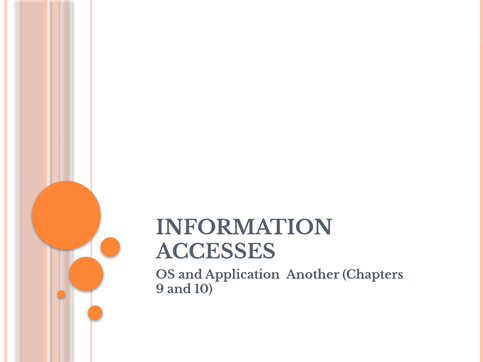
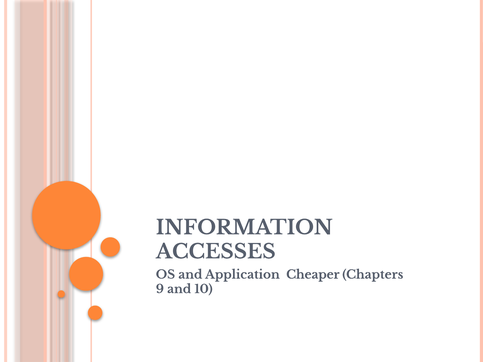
Another: Another -> Cheaper (313, 275)
